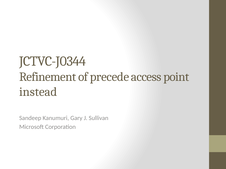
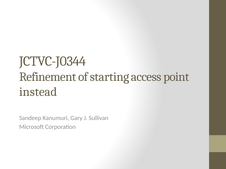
precede: precede -> starting (110, 77)
